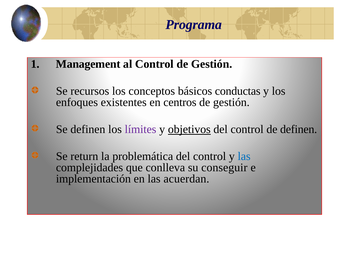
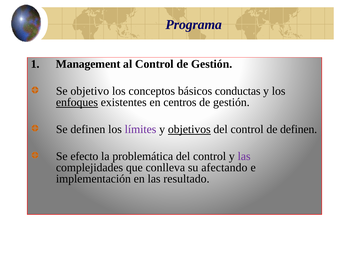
recursos: recursos -> objetivo (90, 91)
enfoques underline: none -> present (77, 102)
return: return -> efecto (84, 156)
las colour: blue -> purple (244, 156)
conseguir: conseguir -> afectando (224, 167)
acuerdan: acuerdan -> resultado (186, 179)
